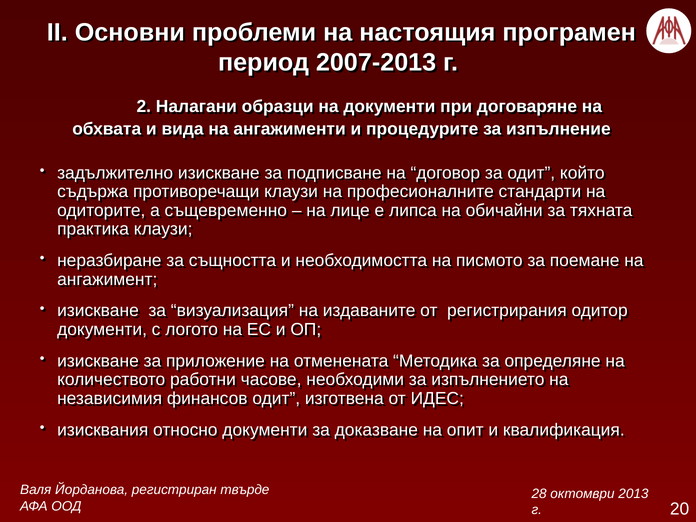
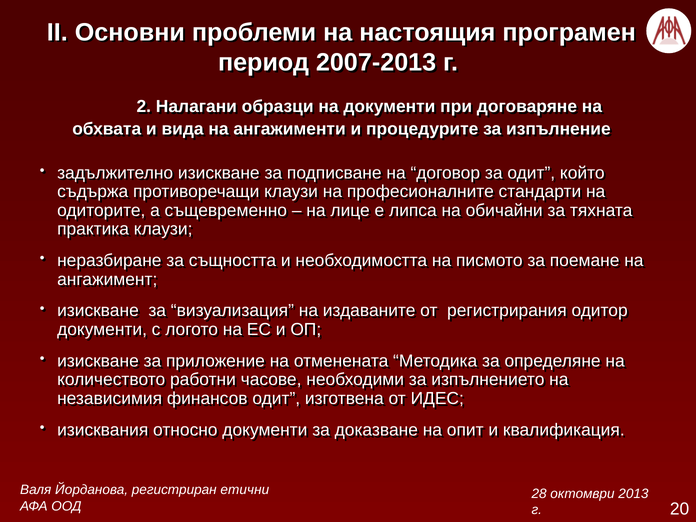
твърде: твърде -> етични (245, 490)
